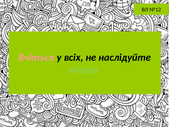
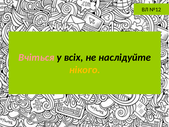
нікого colour: light green -> yellow (85, 70)
